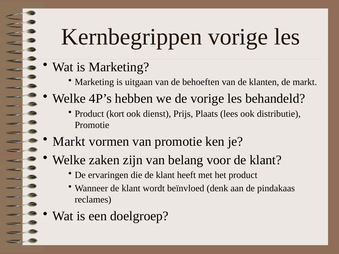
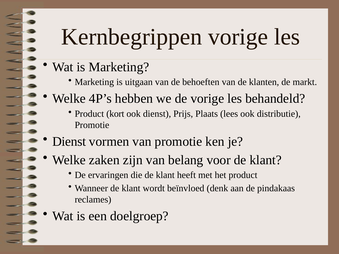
Markt: Markt -> Dienst (69, 142)
